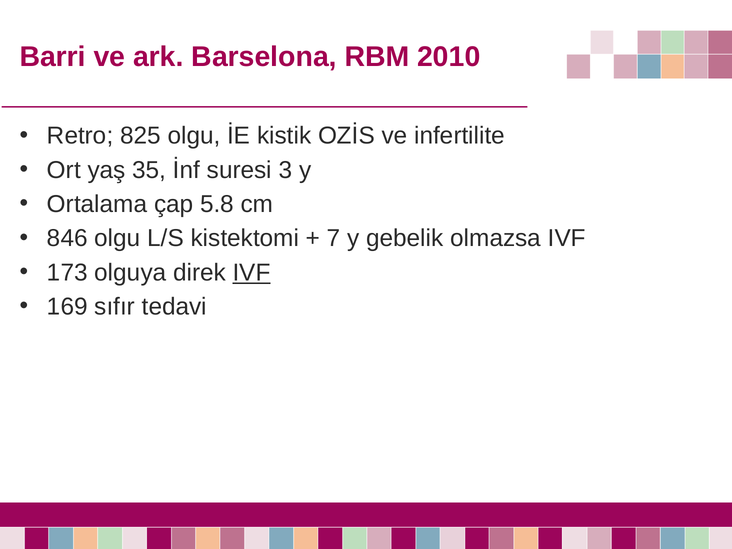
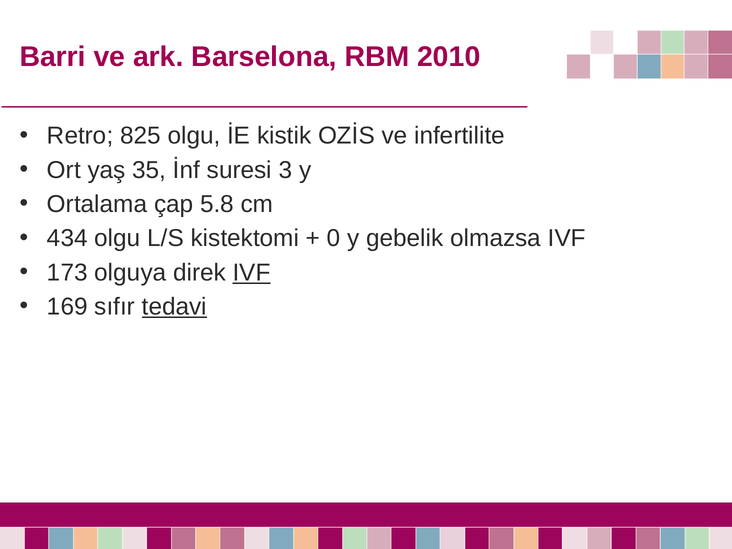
846: 846 -> 434 (67, 238)
7: 7 -> 0 (334, 238)
tedavi underline: none -> present (174, 307)
